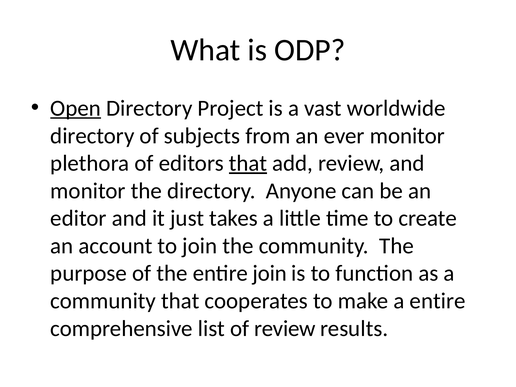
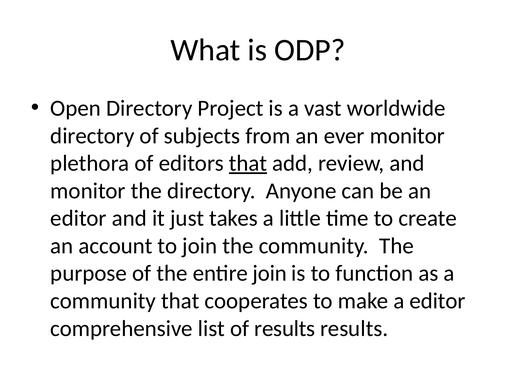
Open underline: present -> none (76, 108)
a entire: entire -> editor (438, 301)
of review: review -> results (285, 328)
